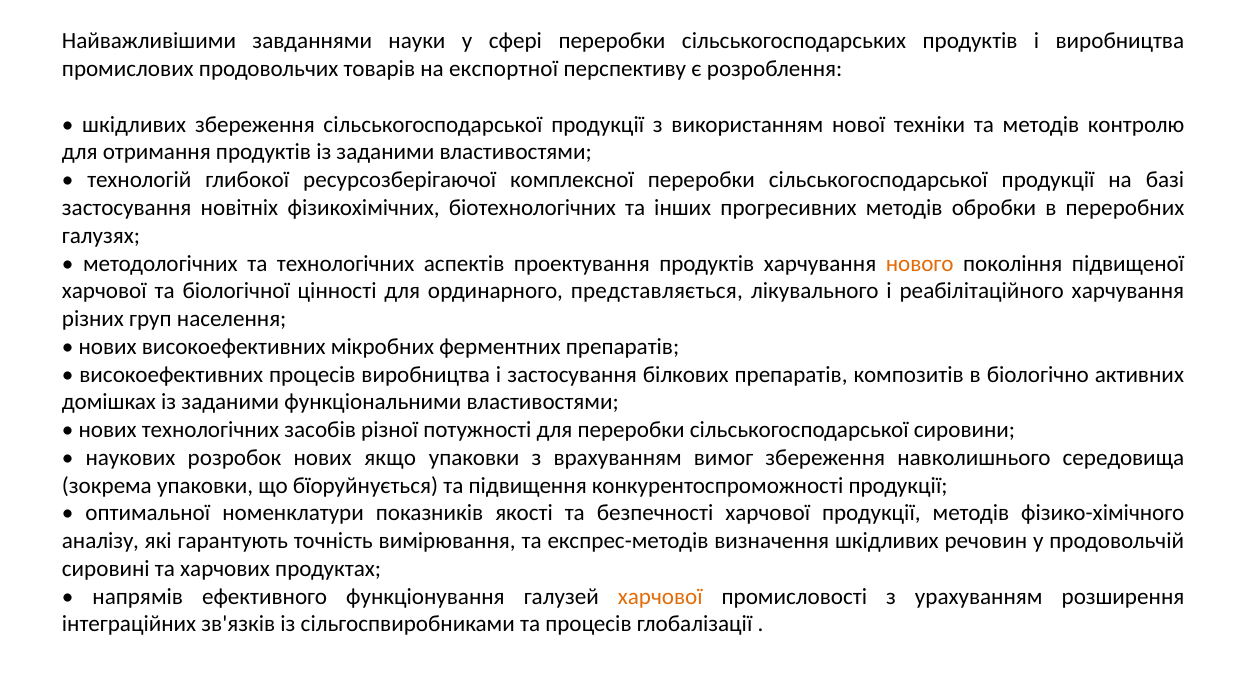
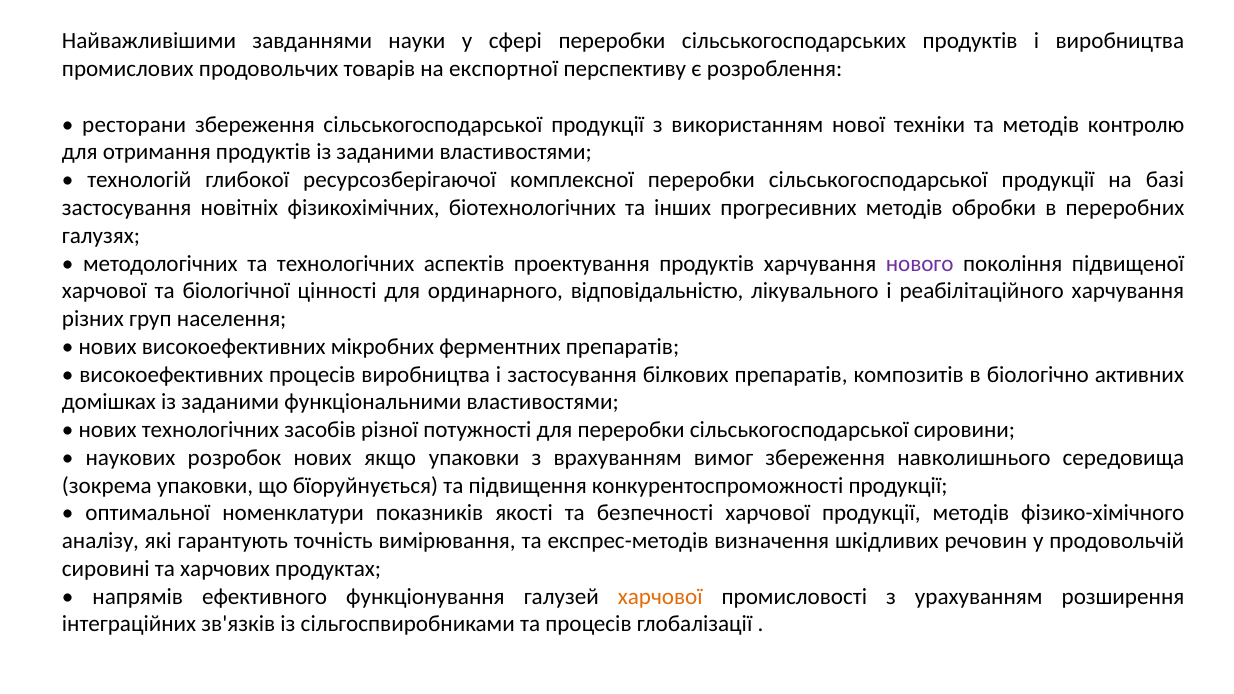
шкідливих: шкідливих -> ресторани (134, 125)
нового colour: orange -> purple (920, 263)
представляється: представляється -> відповідальністю (657, 291)
